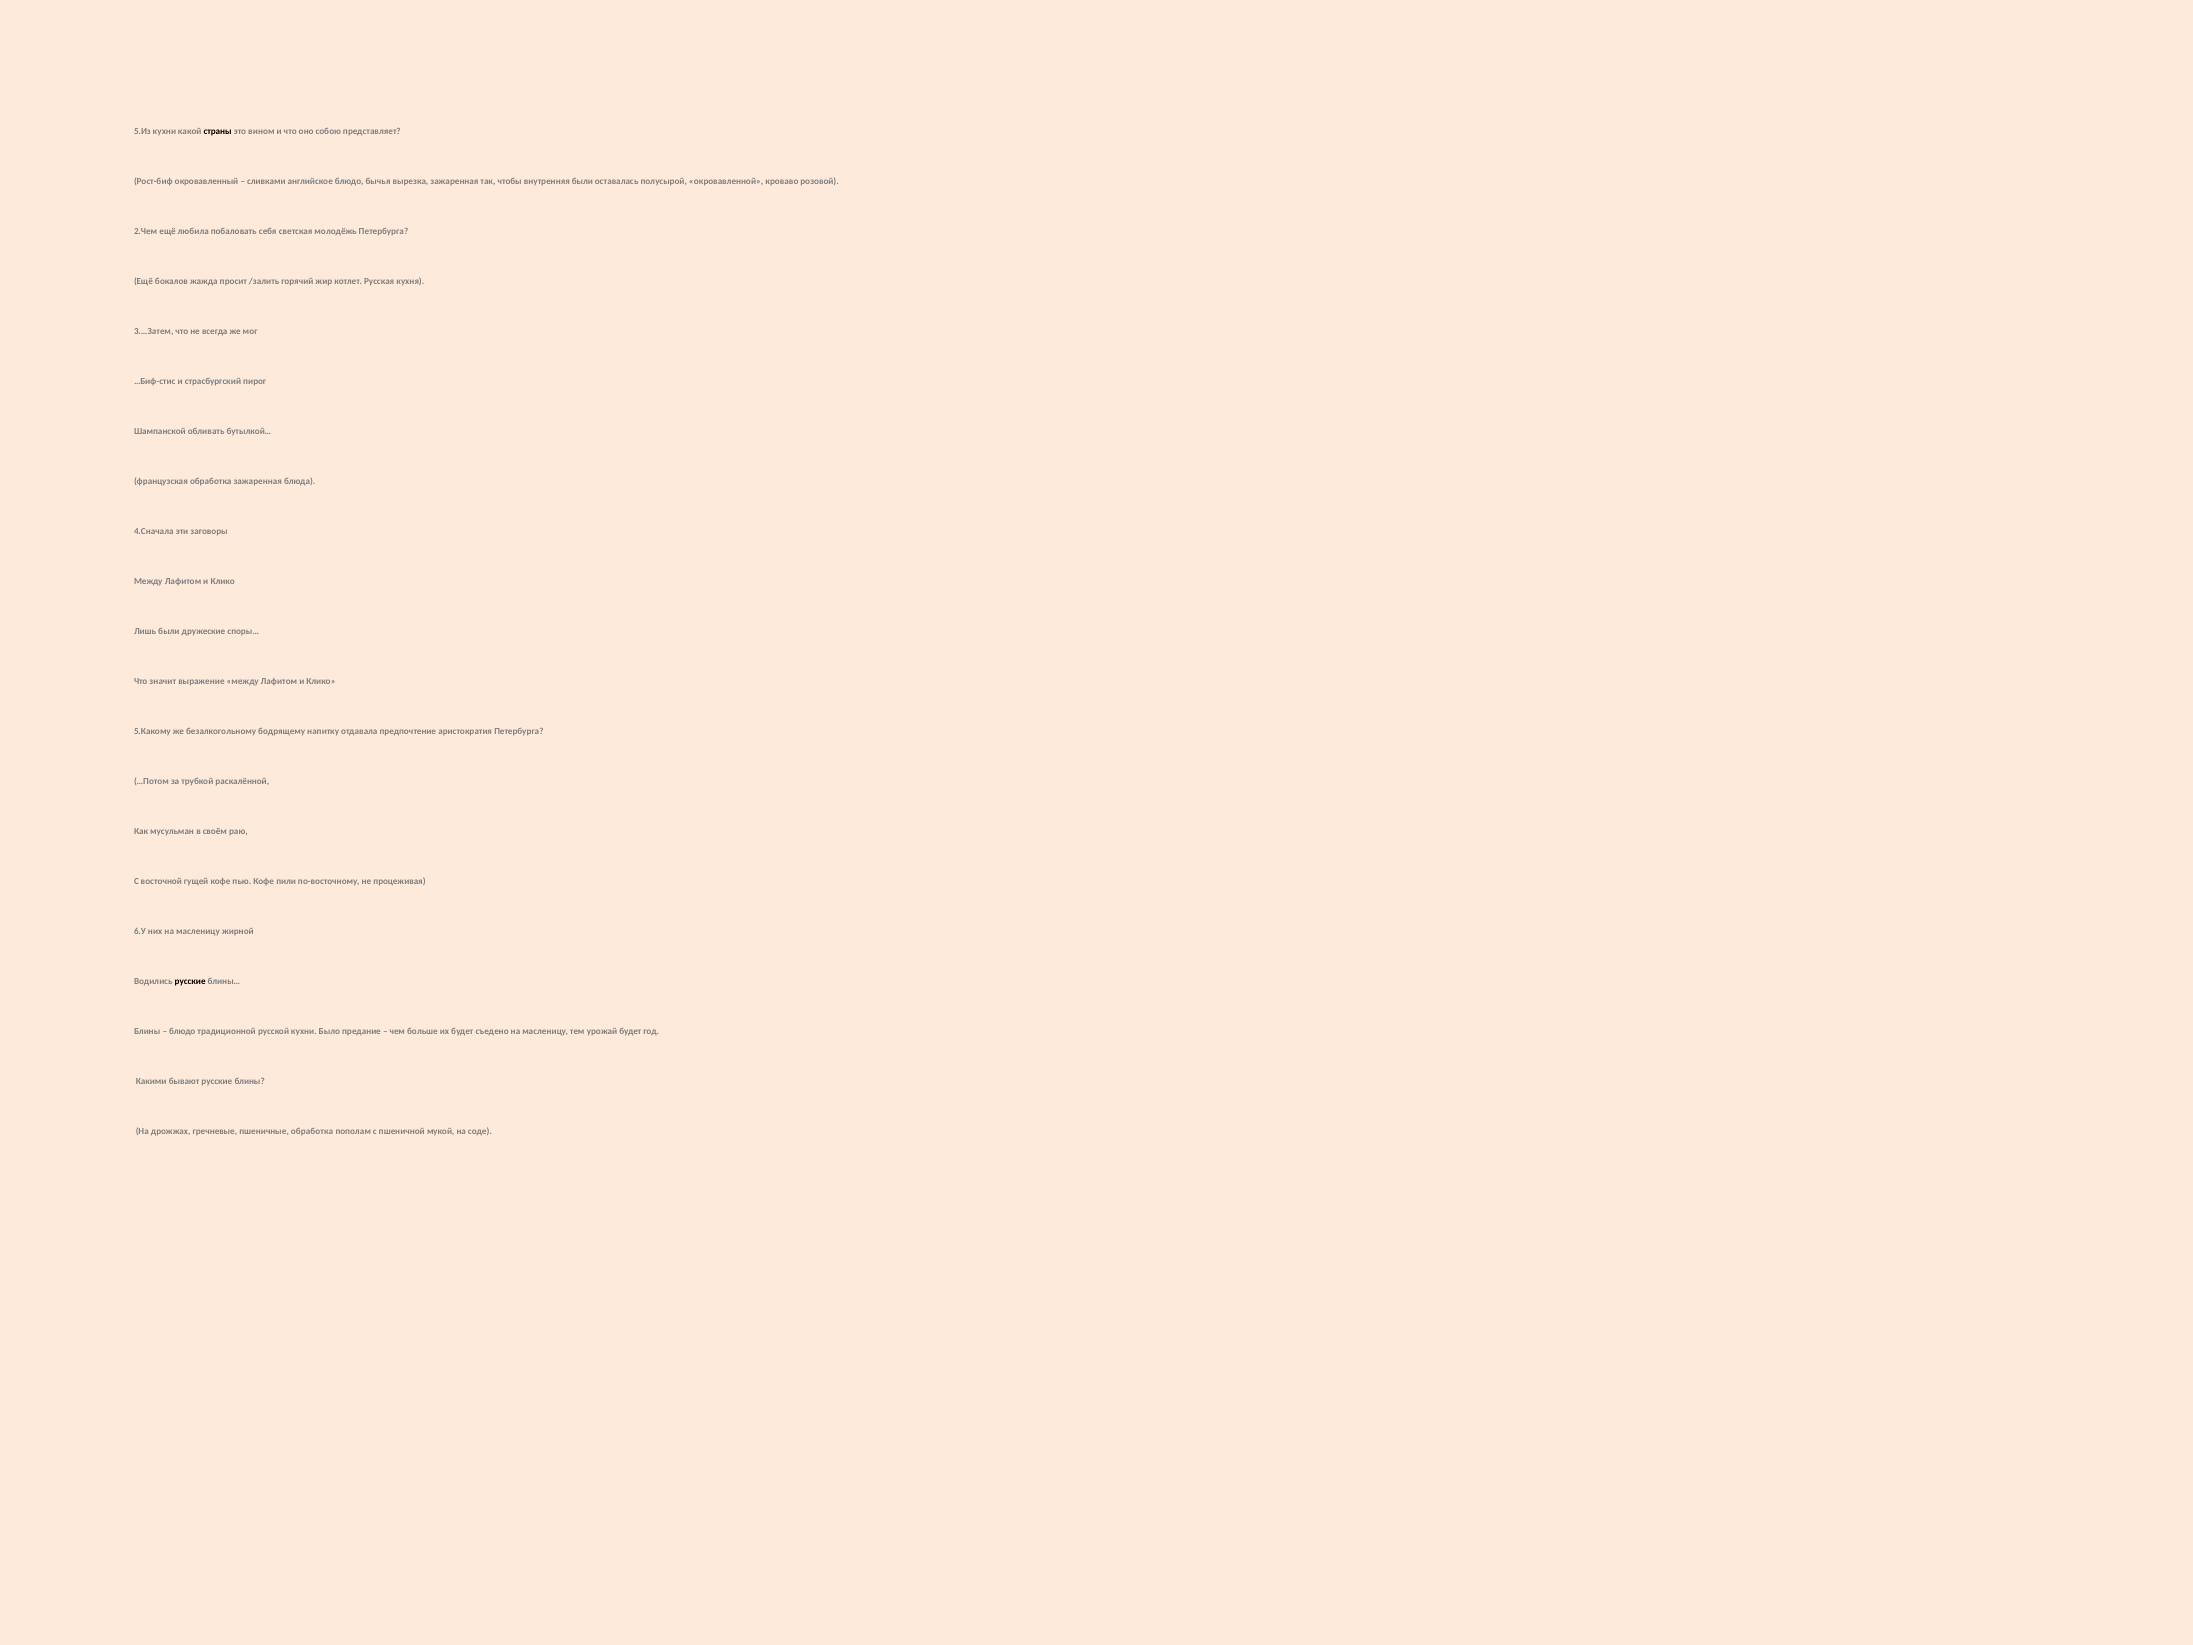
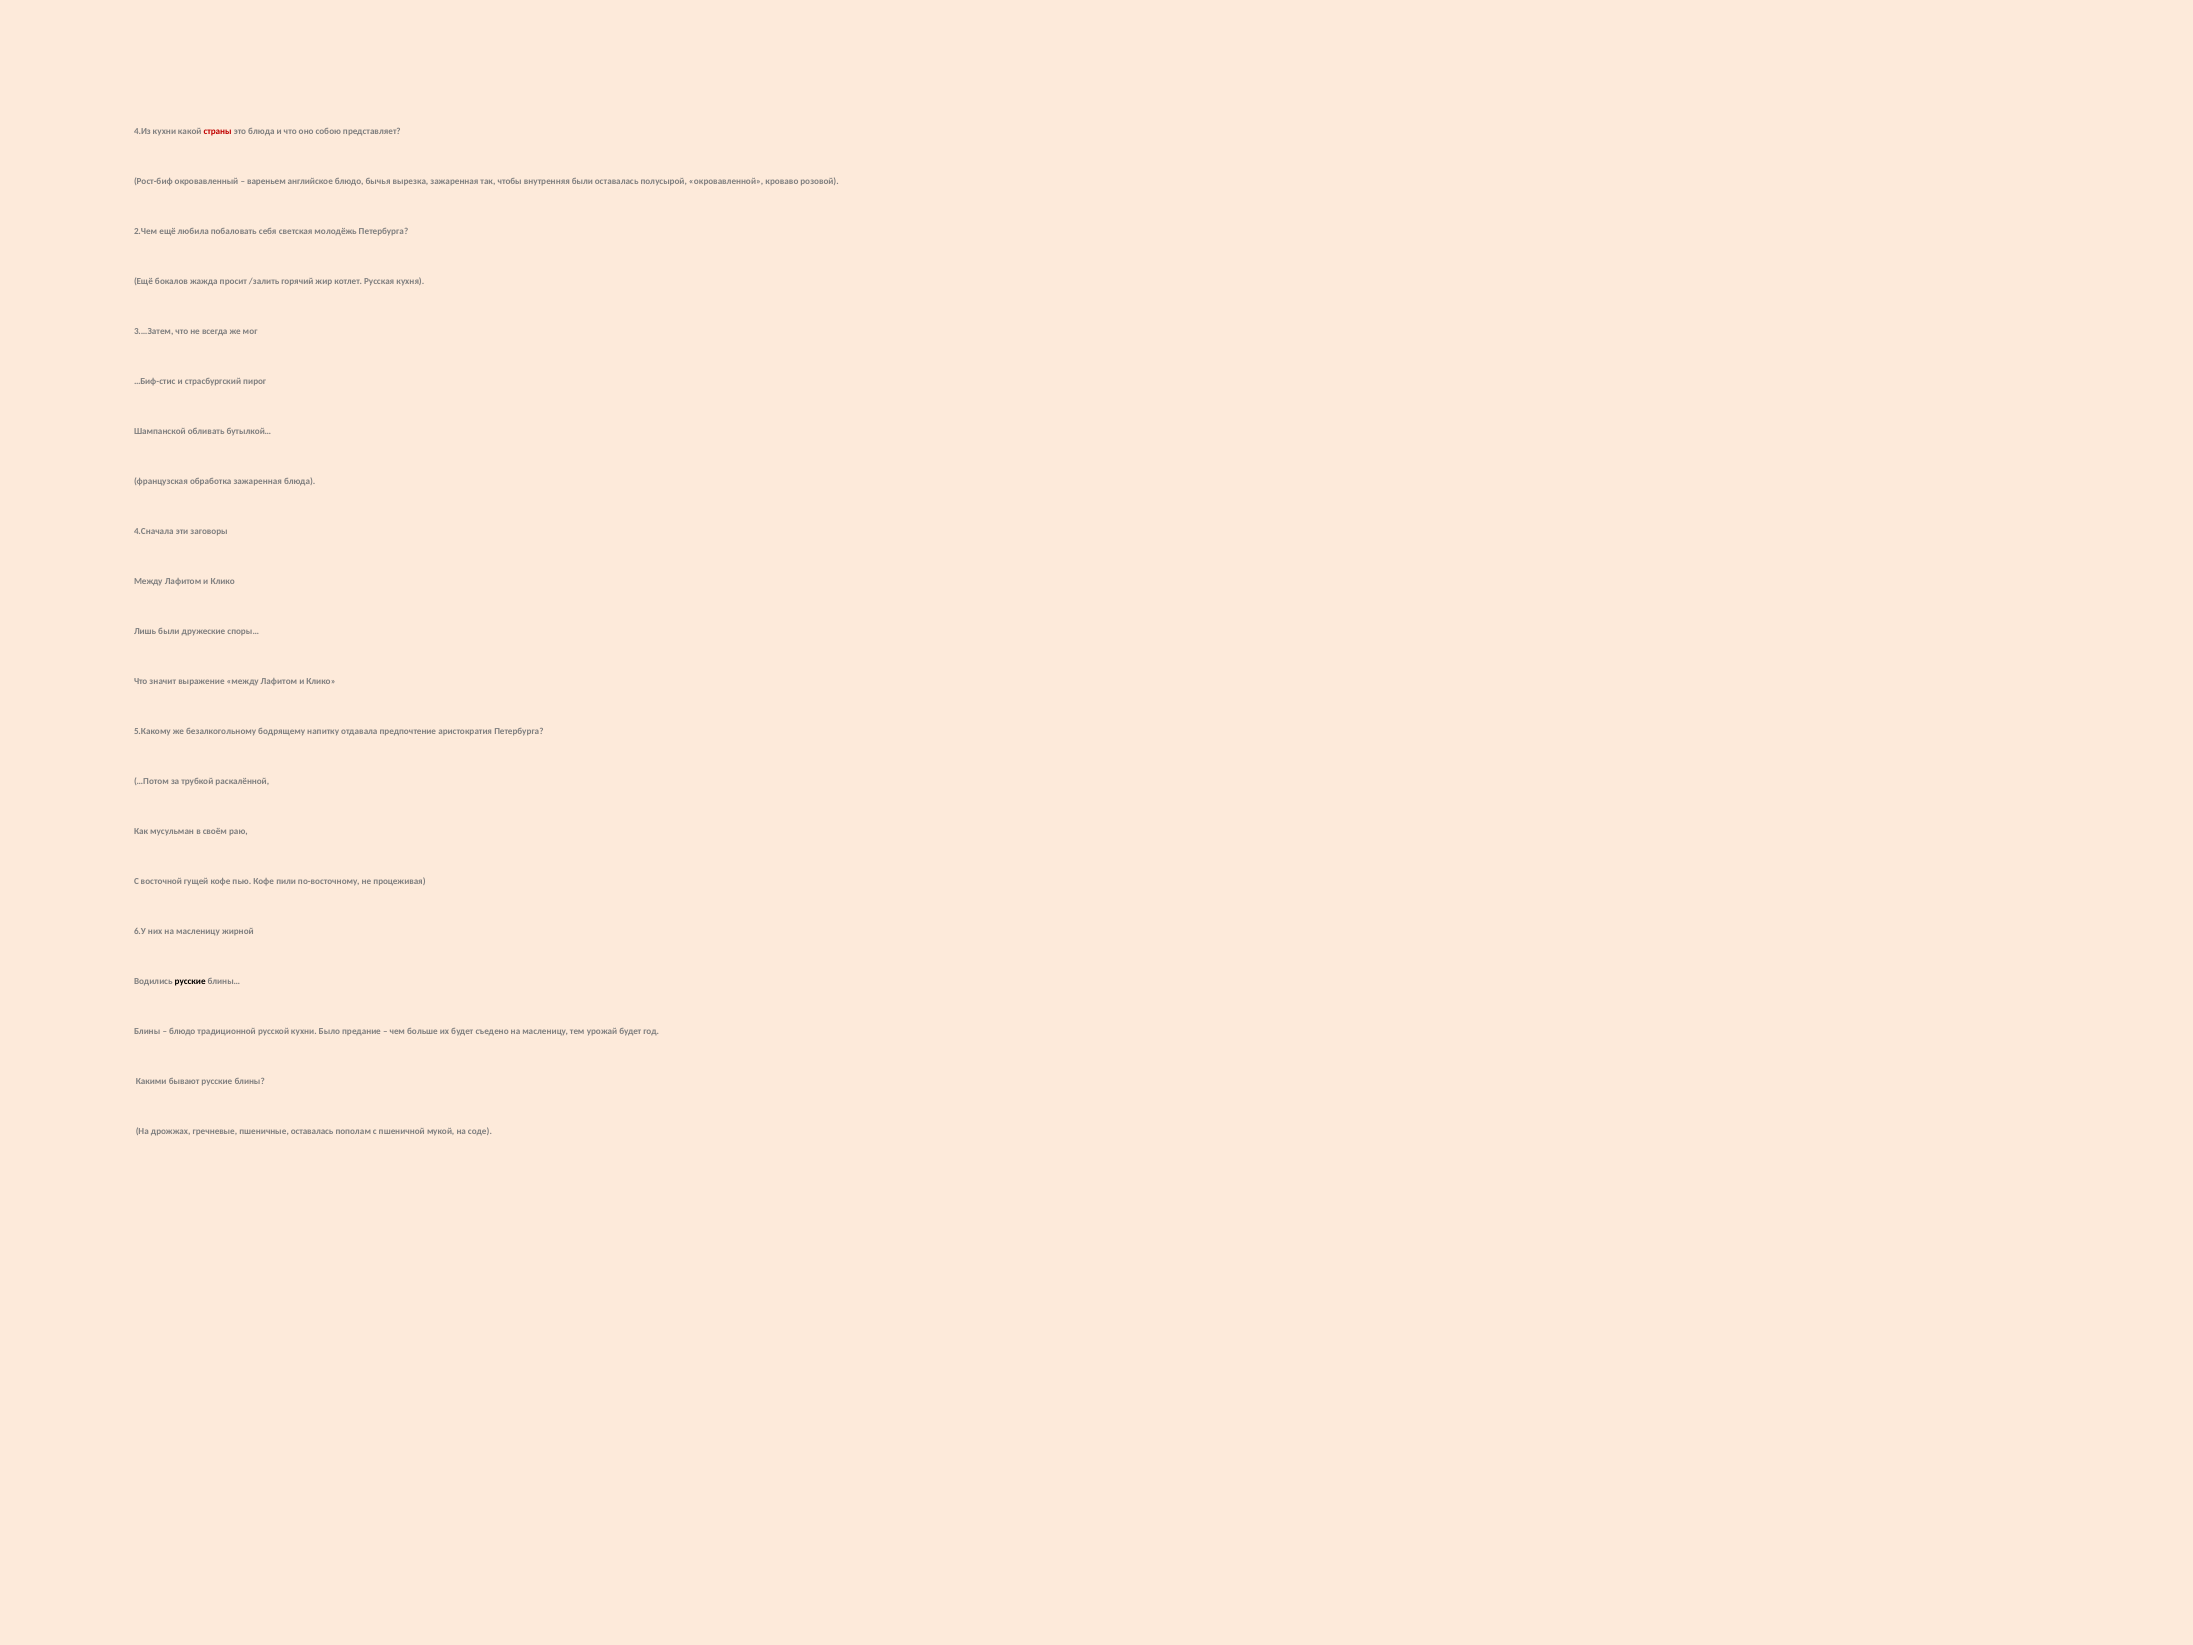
5.Из: 5.Из -> 4.Из (142, 131)
страны colour: black -> red (218, 131)
это вином: вином -> блюда (261, 131)
сливками: сливками -> вареньем (266, 181)
пшеничные обработка: обработка -> оставалась (312, 1131)
